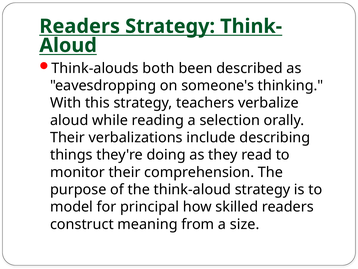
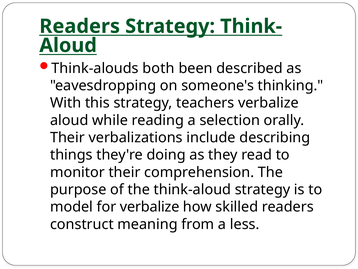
for principal: principal -> verbalize (150, 207)
size: size -> less (245, 224)
